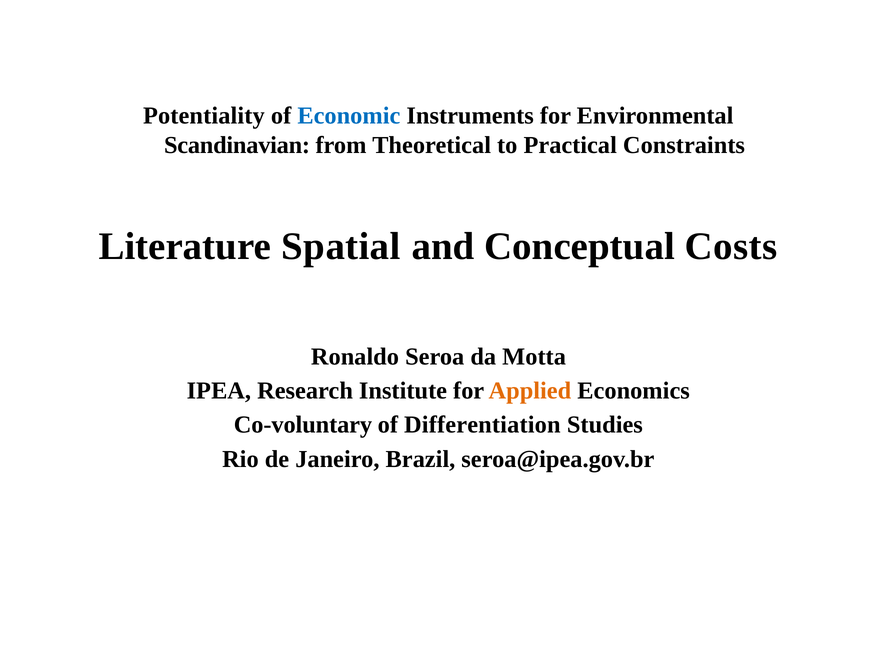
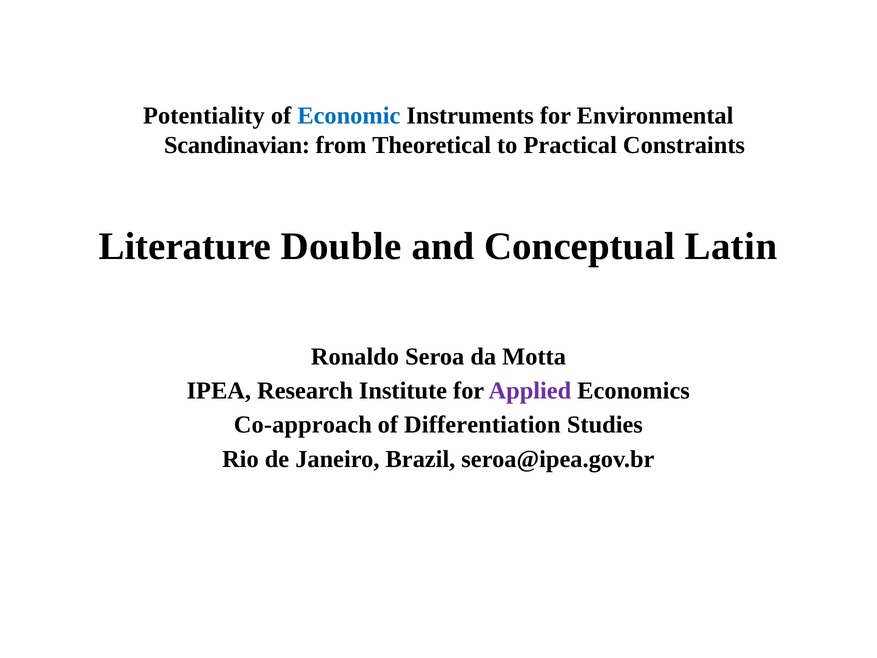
Spatial: Spatial -> Double (341, 246)
Costs: Costs -> Latin (731, 246)
Applied colour: orange -> purple (530, 391)
Co-voluntary: Co-voluntary -> Co-approach (303, 425)
